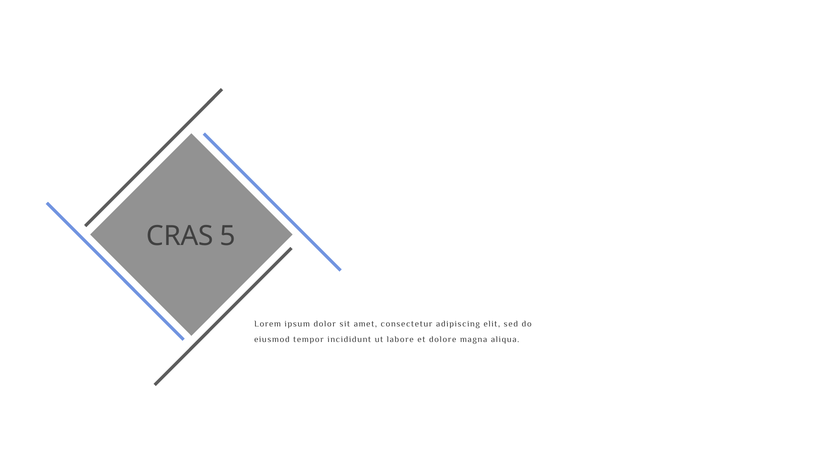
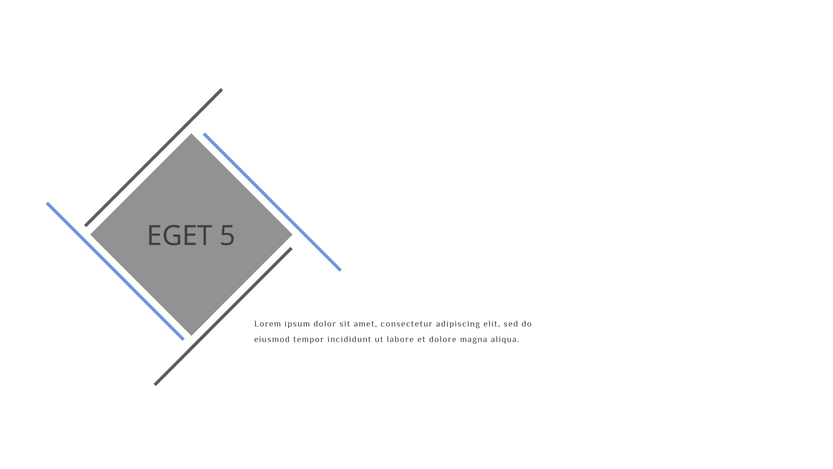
CRAS: CRAS -> EGET (180, 236)
